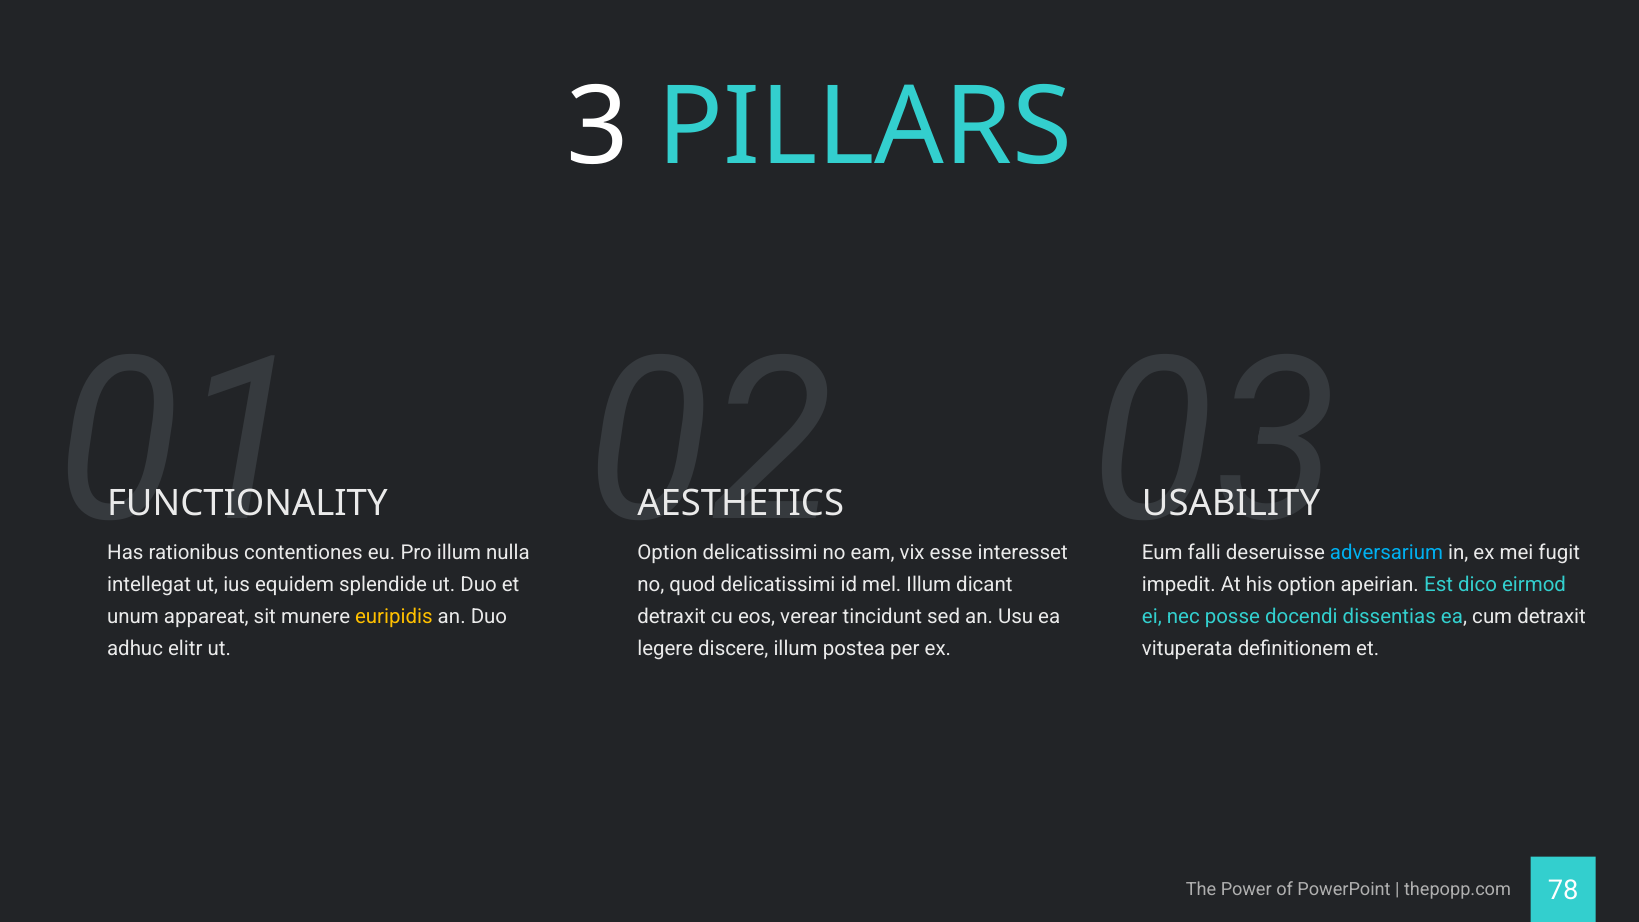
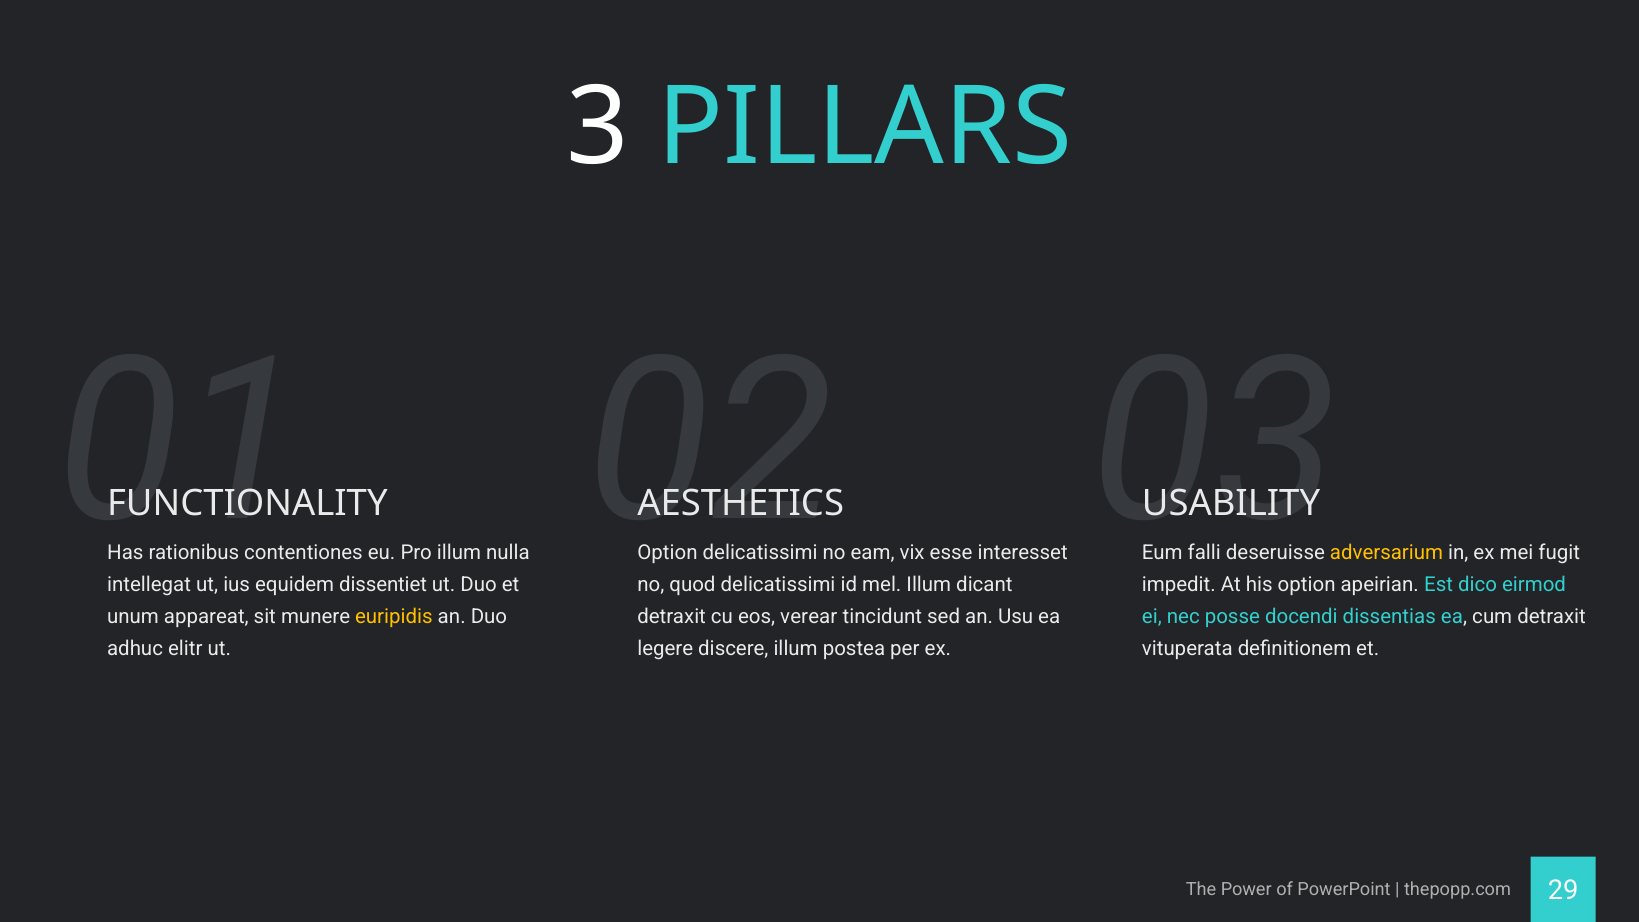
adversarium colour: light blue -> yellow (1387, 552)
splendide: splendide -> dissentiet (383, 584)
78: 78 -> 29 (1563, 890)
